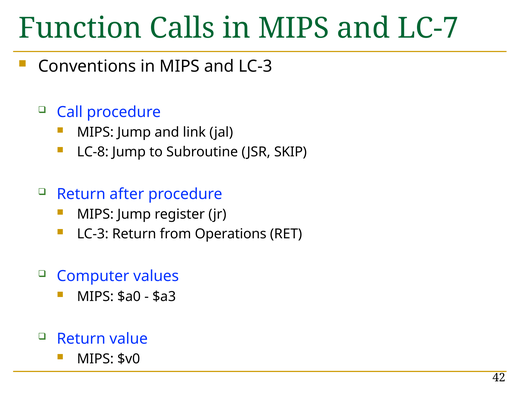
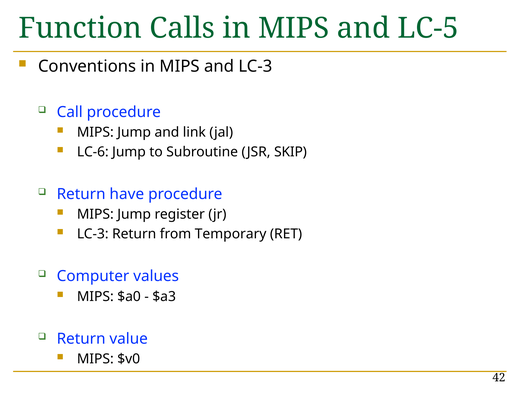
LC-7: LC-7 -> LC-5 (428, 28)
LC-8: LC-8 -> LC-6 (93, 152)
after: after -> have (127, 194)
Operations: Operations -> Temporary (231, 234)
